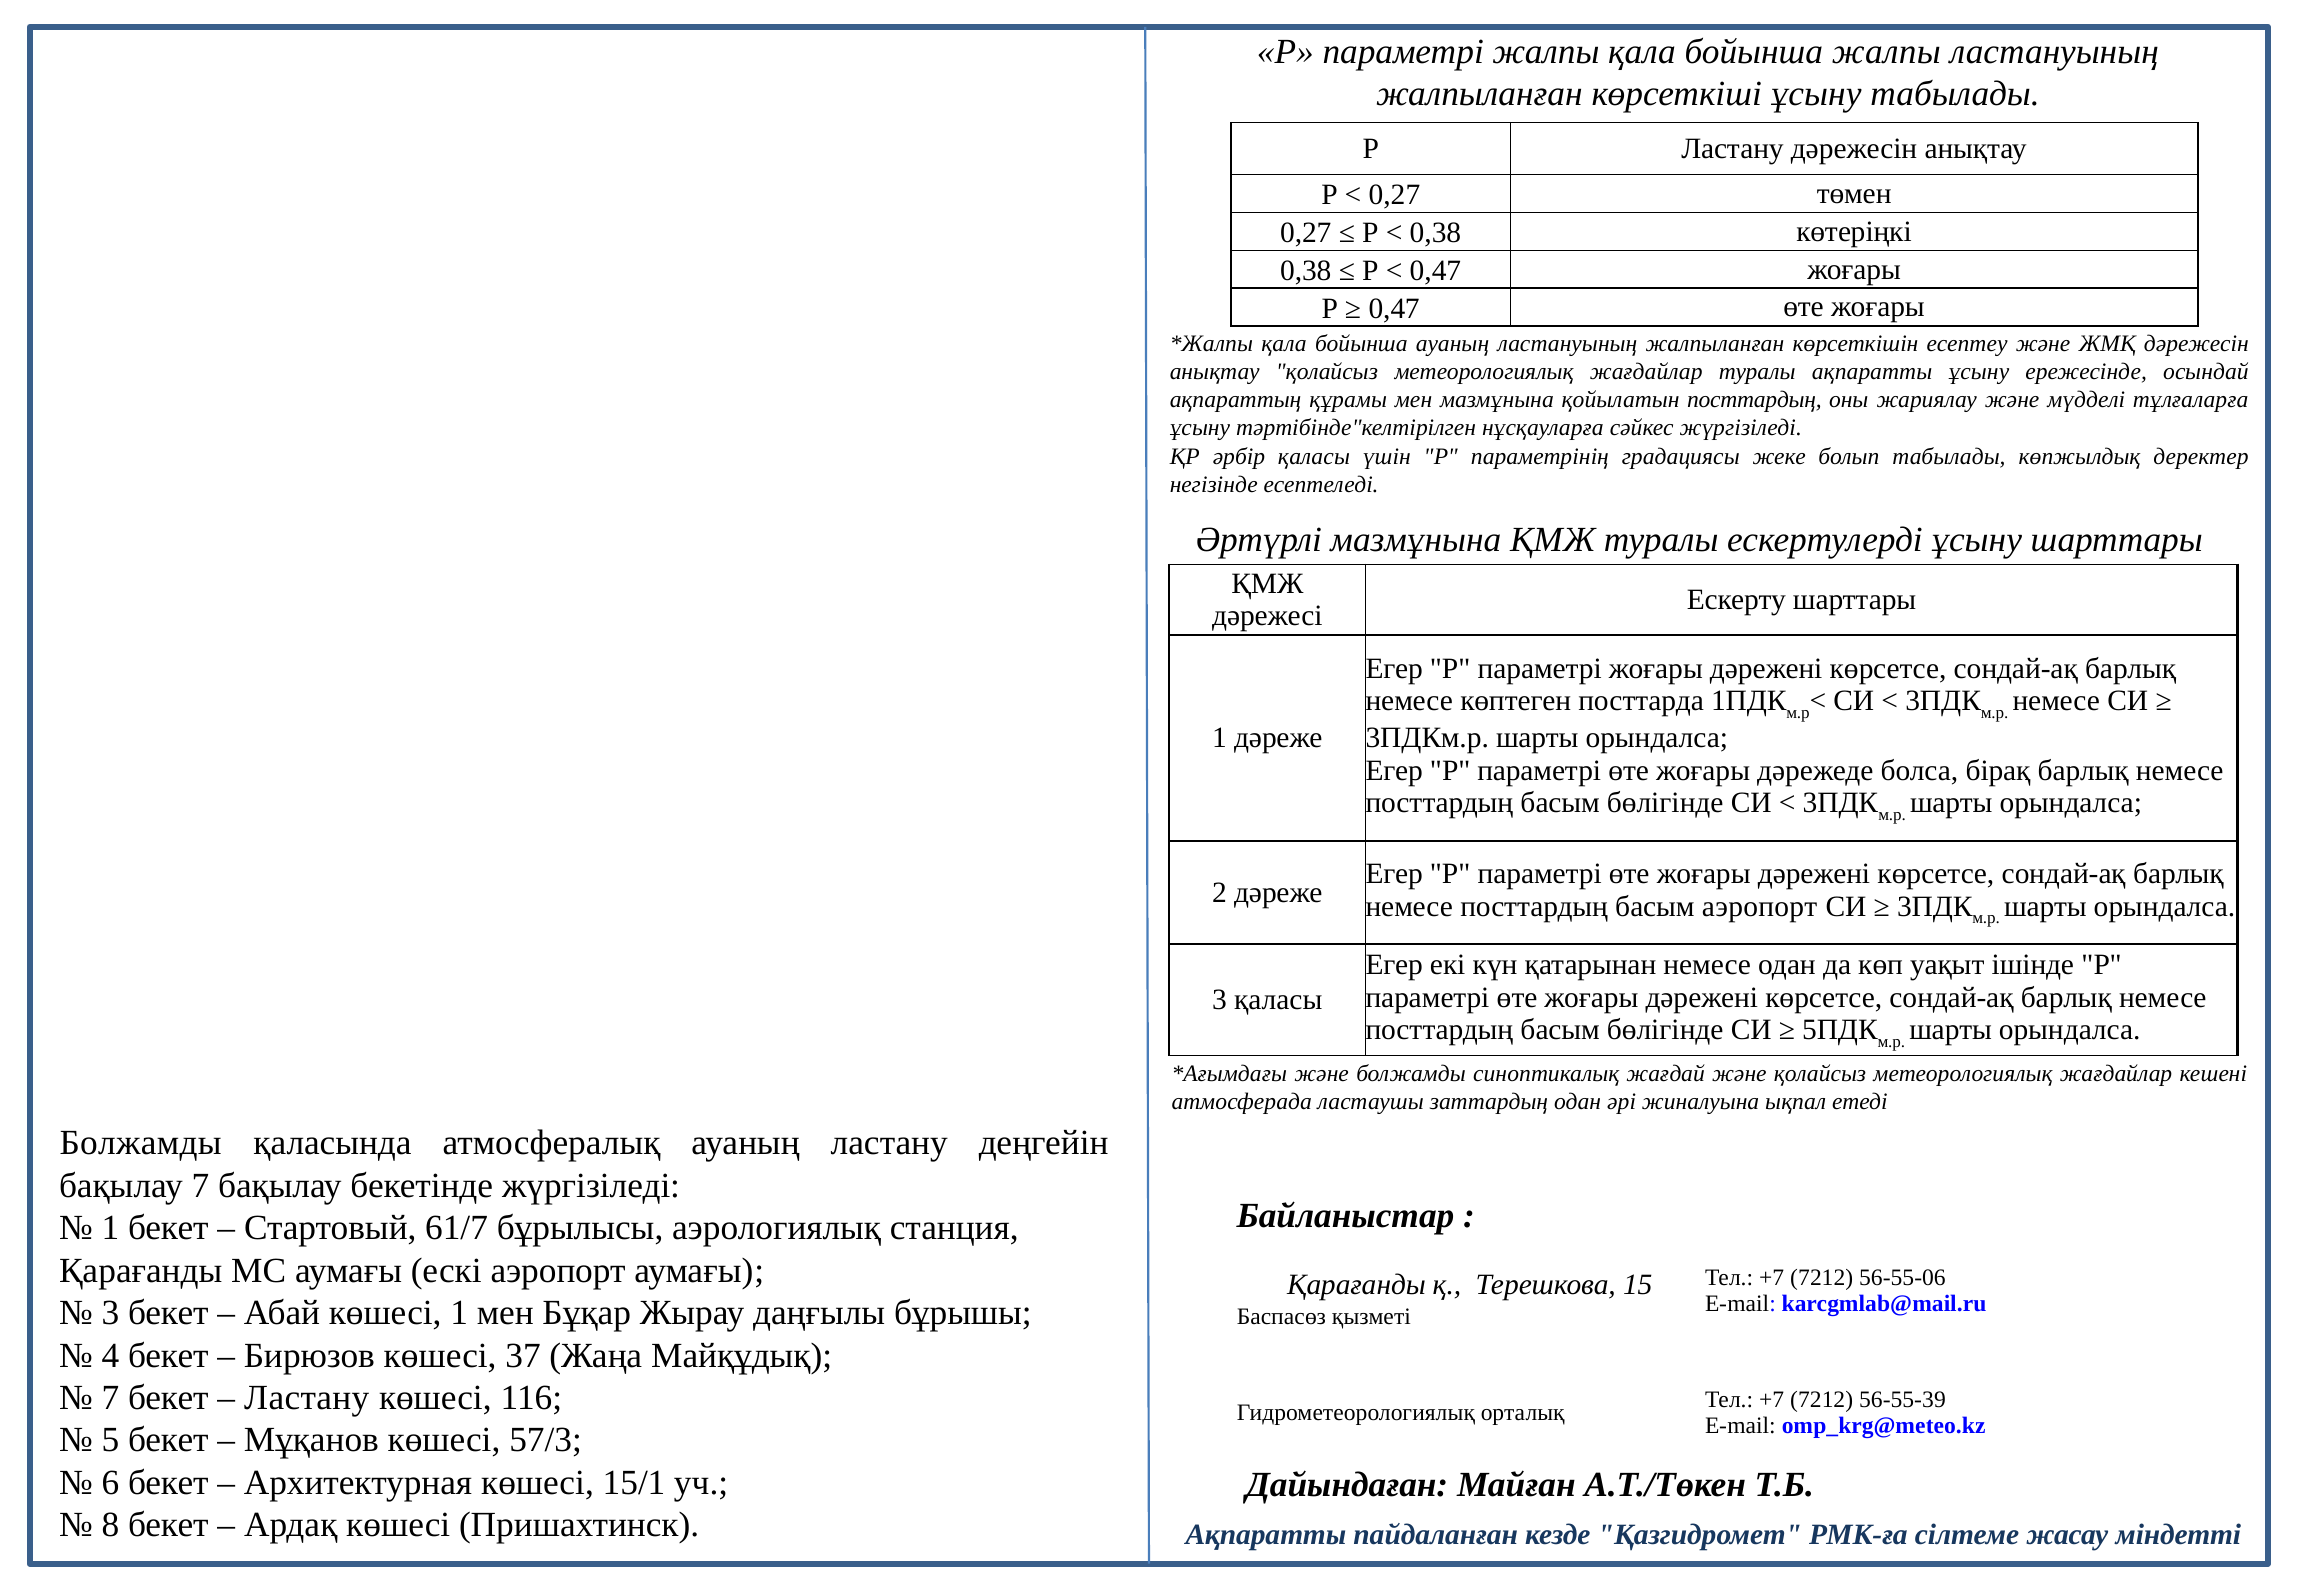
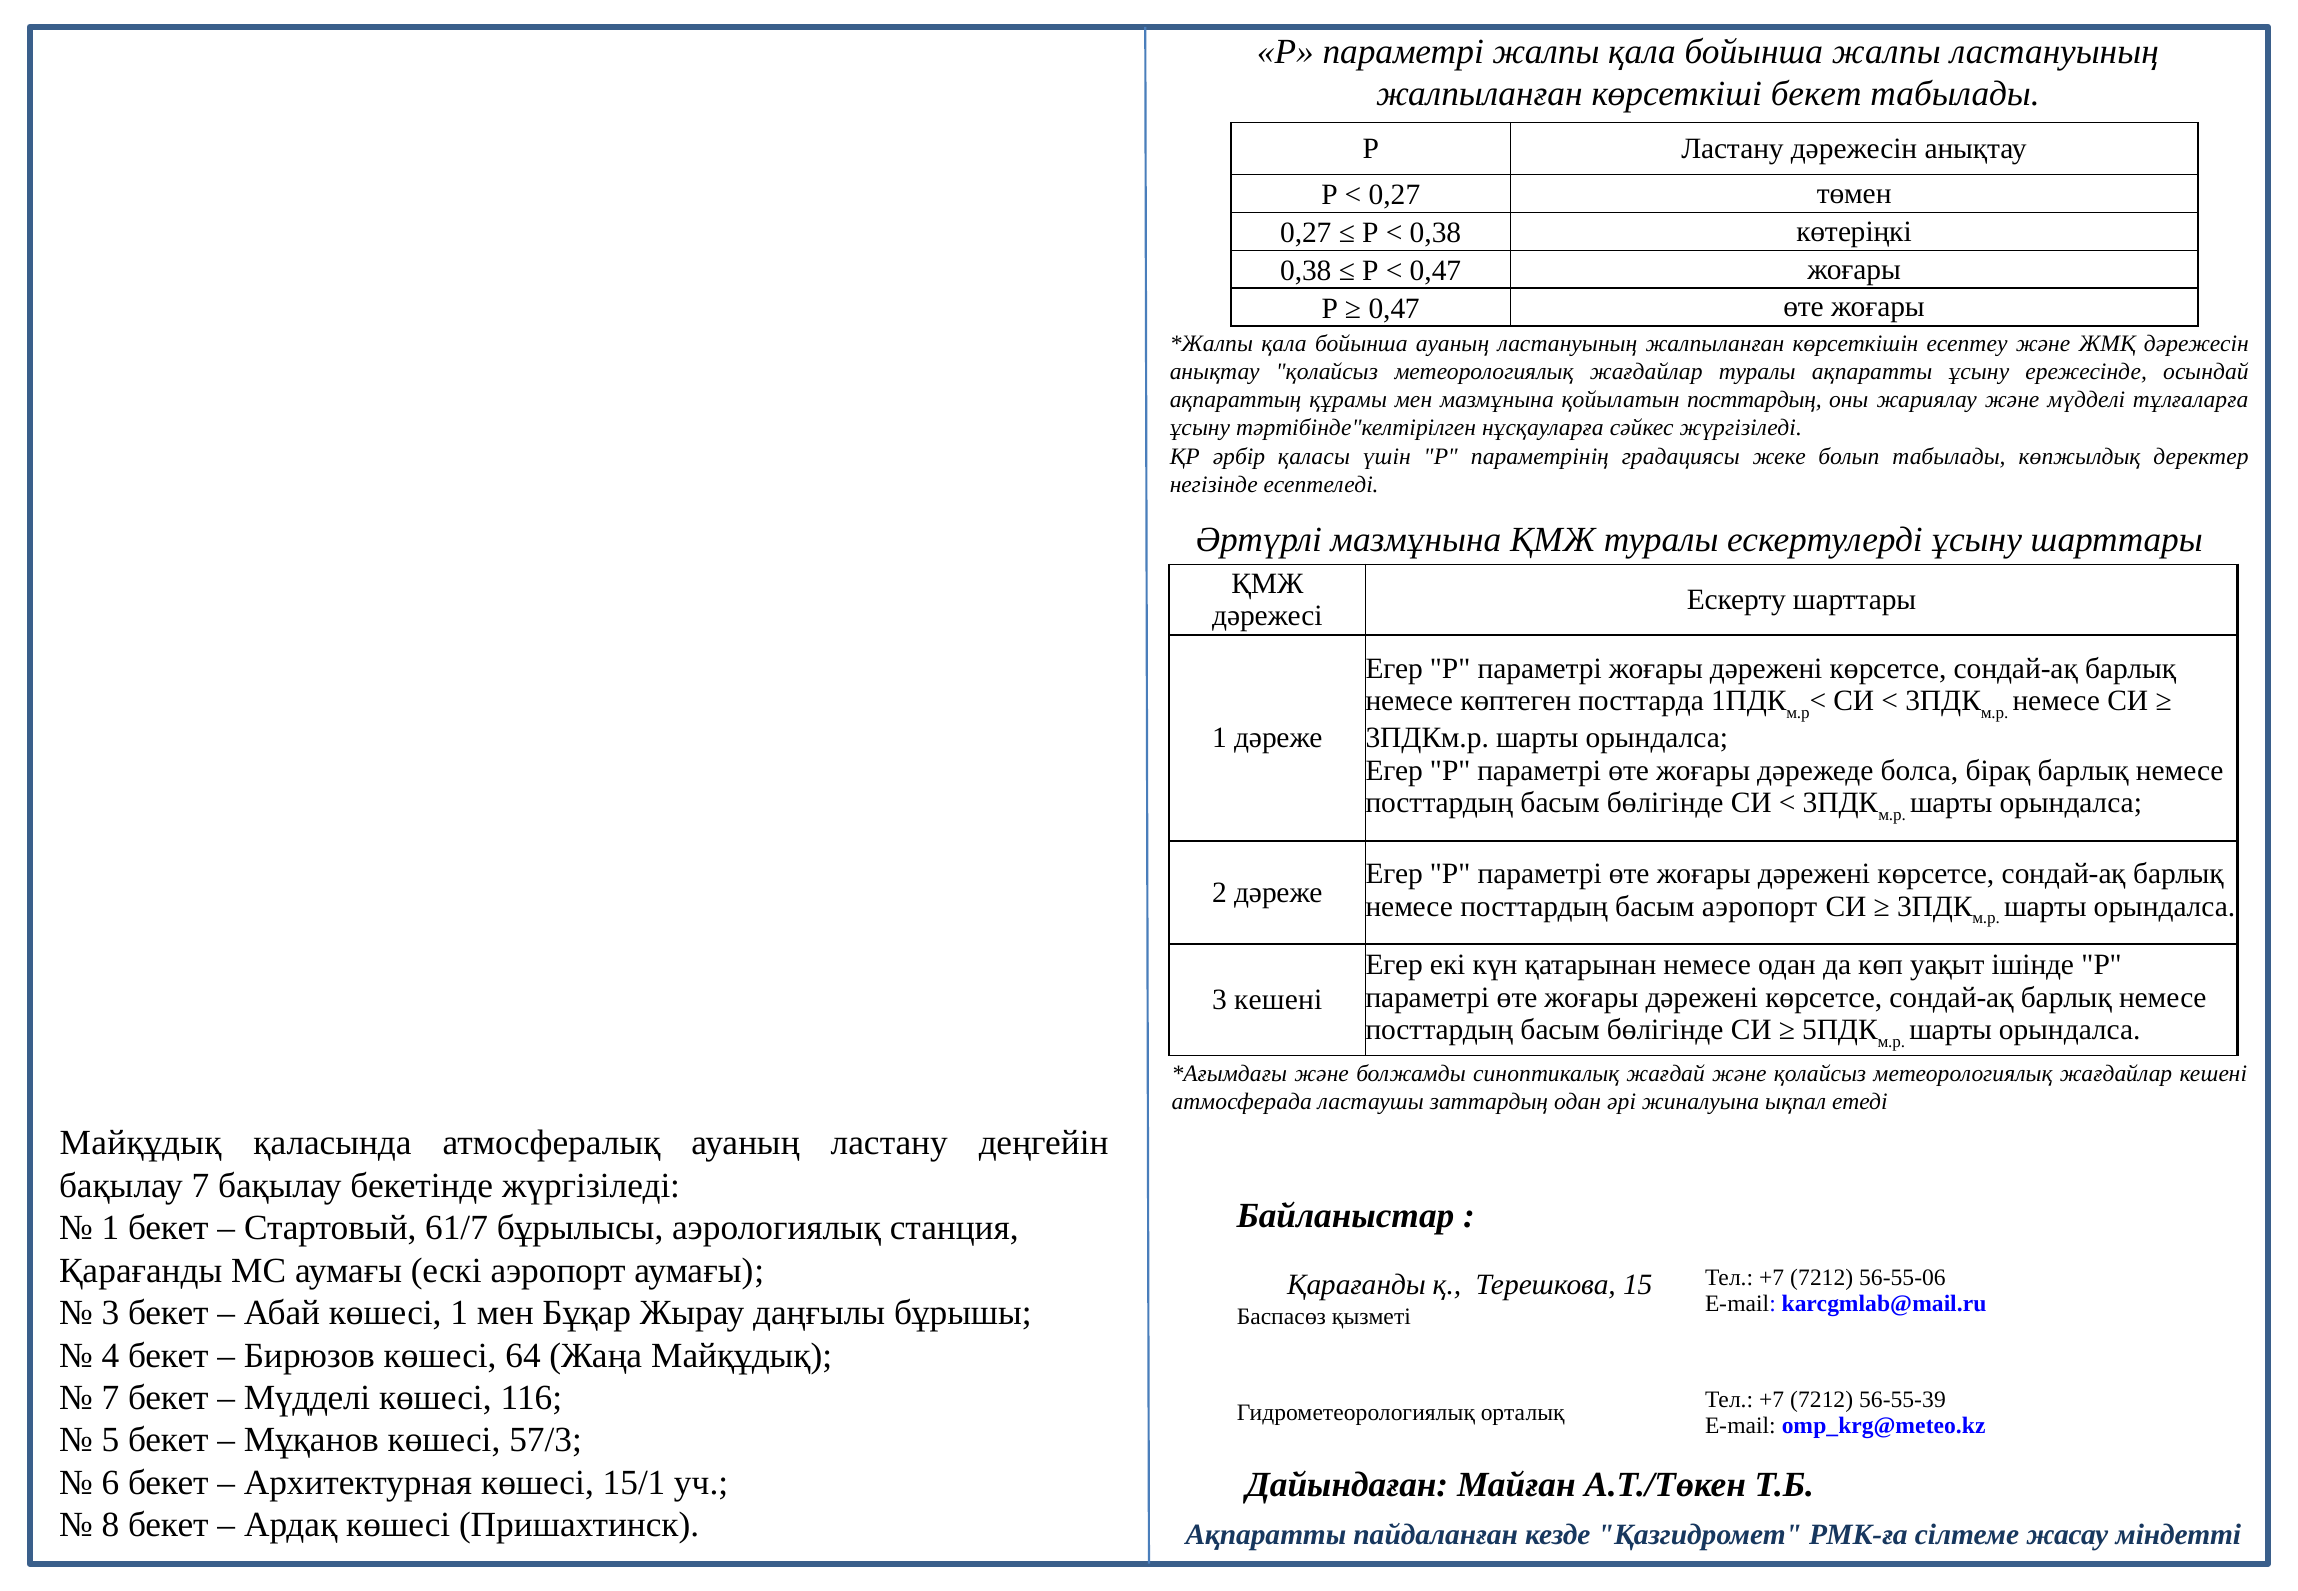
көрсеткіші ұсыну: ұсыну -> бекет (1816, 94)
3 қаласы: қаласы -> кешені (1278, 1000)
Болжамды: Болжамды -> Майқұдық (141, 1143)
37: 37 -> 64 (523, 1355)
Ластану: Ластану -> Мүдделі (307, 1398)
